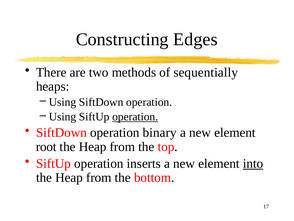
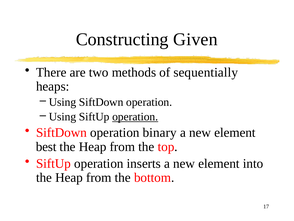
Edges: Edges -> Given (195, 39)
root: root -> best (46, 146)
into underline: present -> none (253, 163)
